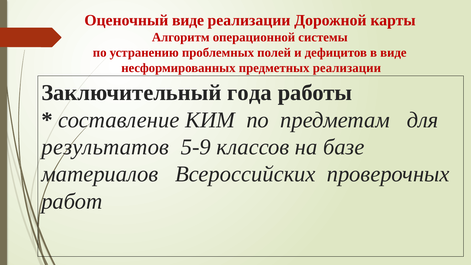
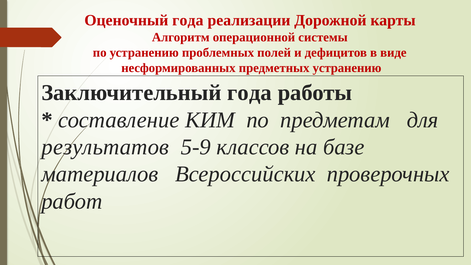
Оценочный виде: виде -> года (188, 20)
предметных реализации: реализации -> устранению (347, 68)
